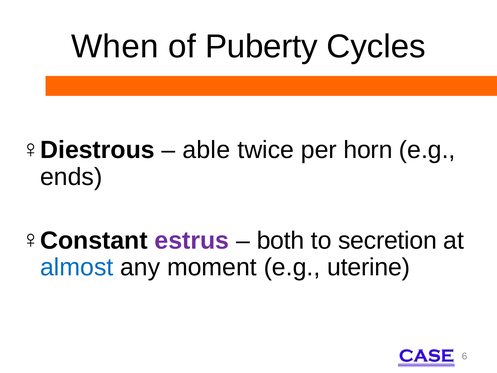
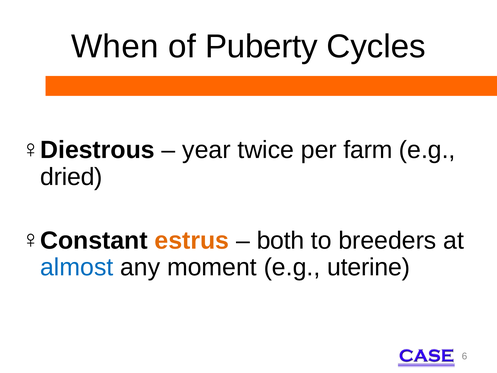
able: able -> year (206, 150)
horn: horn -> farm (368, 150)
ends: ends -> dried (71, 177)
estrus colour: purple -> orange (192, 240)
secretion: secretion -> breeders (387, 240)
